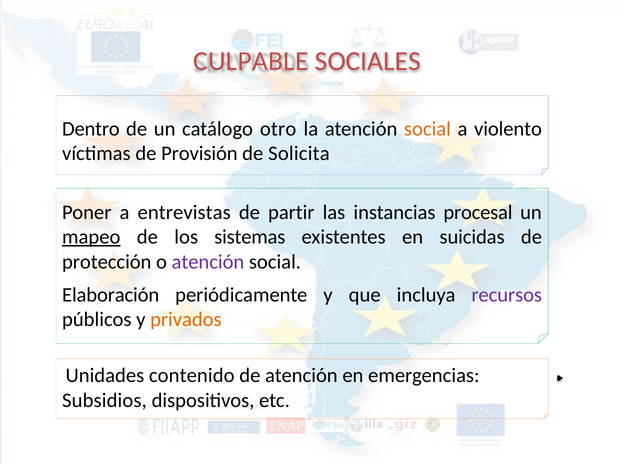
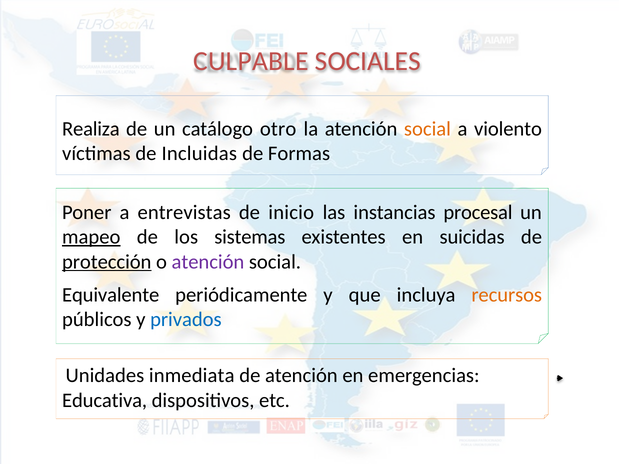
Dentro: Dentro -> Realiza (91, 129)
Provisión: Provisión -> Incluidas (199, 154)
Solicita: Solicita -> Formas (299, 154)
partir: partir -> inicio (291, 212)
protección underline: none -> present (107, 262)
Elaboración: Elaboración -> Equivalente (111, 295)
recursos colour: purple -> orange (507, 295)
privados colour: orange -> blue (186, 320)
contenido: contenido -> inmediata (192, 376)
Subsidios: Subsidios -> Educativa (105, 401)
